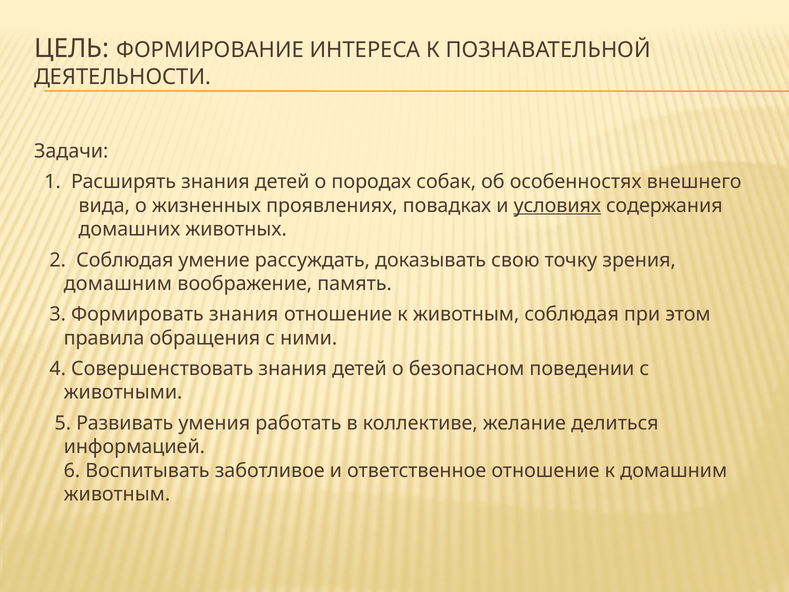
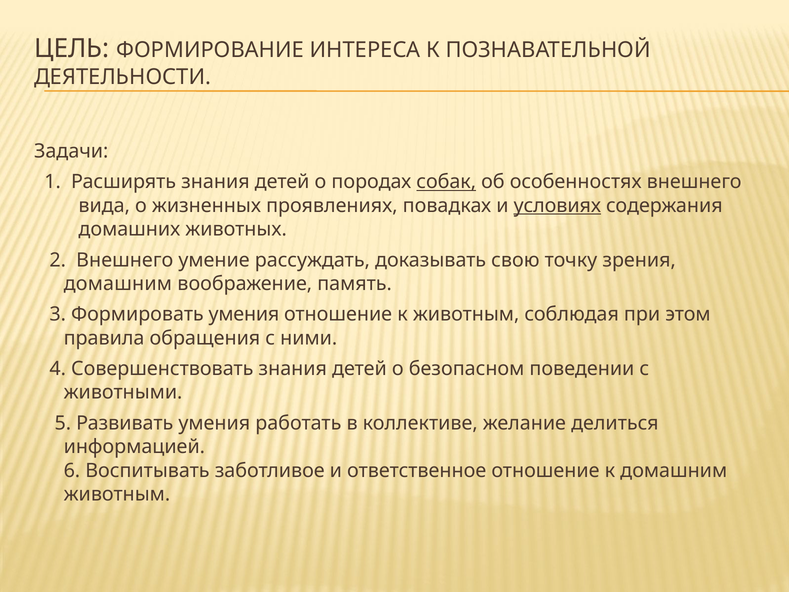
собак underline: none -> present (446, 182)
2 Соблюдая: Соблюдая -> Внешнего (125, 260)
Формировать знания: знания -> умения (244, 314)
